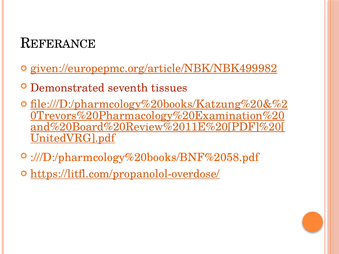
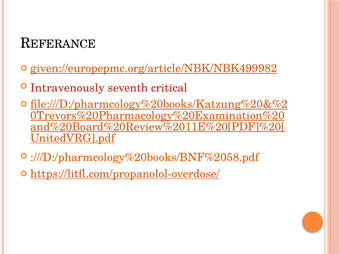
Demonstrated: Demonstrated -> Intravenously (68, 88)
tissues: tissues -> critical (169, 88)
